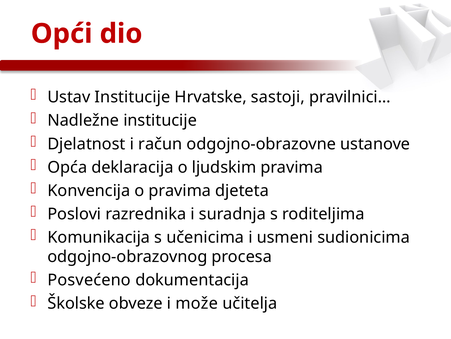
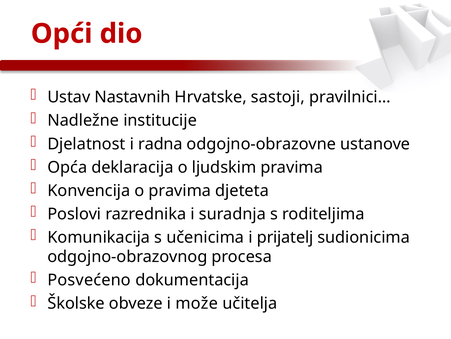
Ustav Institucije: Institucije -> Nastavnih (133, 97)
račun: račun -> radna (160, 144)
usmeni: usmeni -> prijatelj (285, 237)
